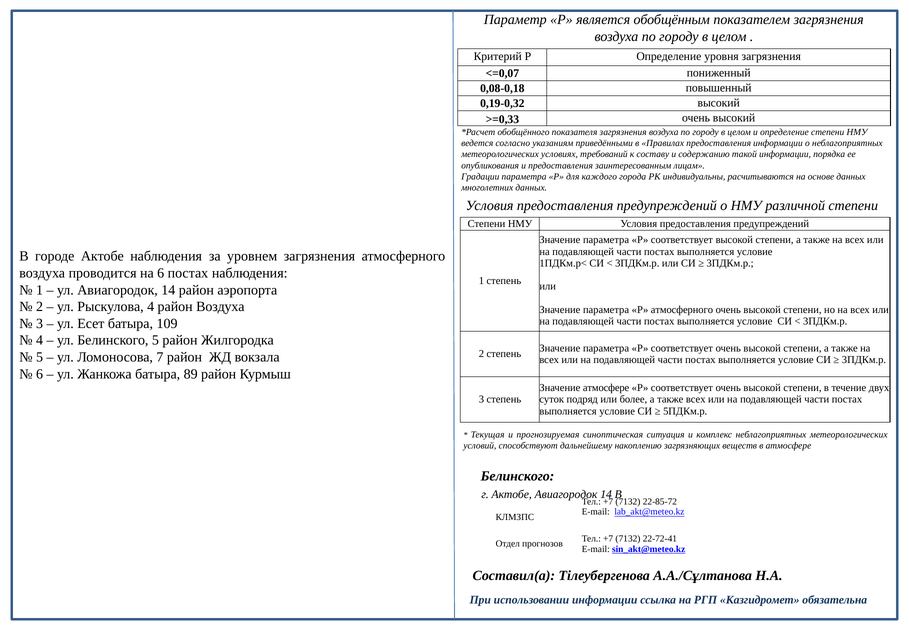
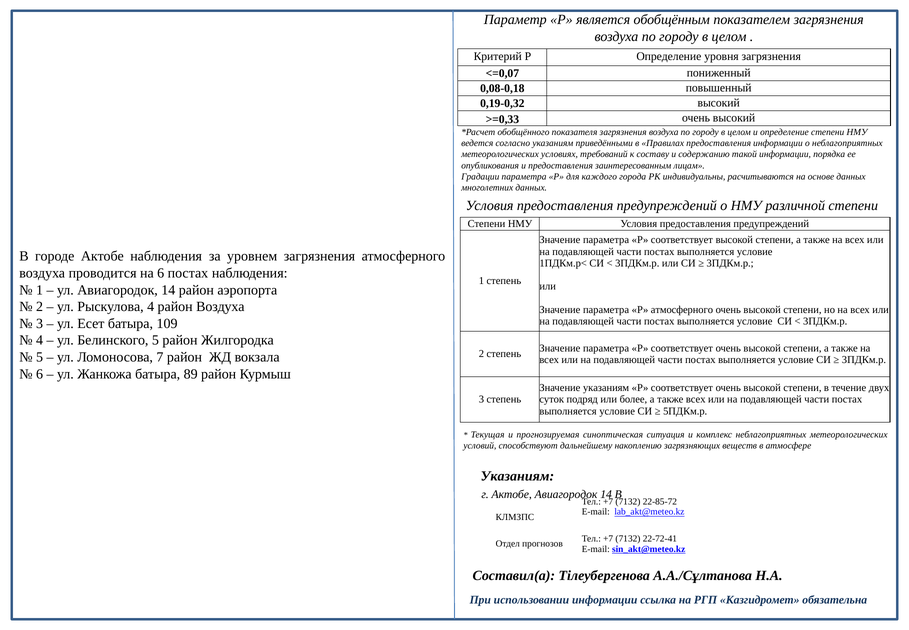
Значение атмосфере: атмосфере -> указаниям (606, 387)
Белинского: Белинского -> Указаниям (517, 476)
